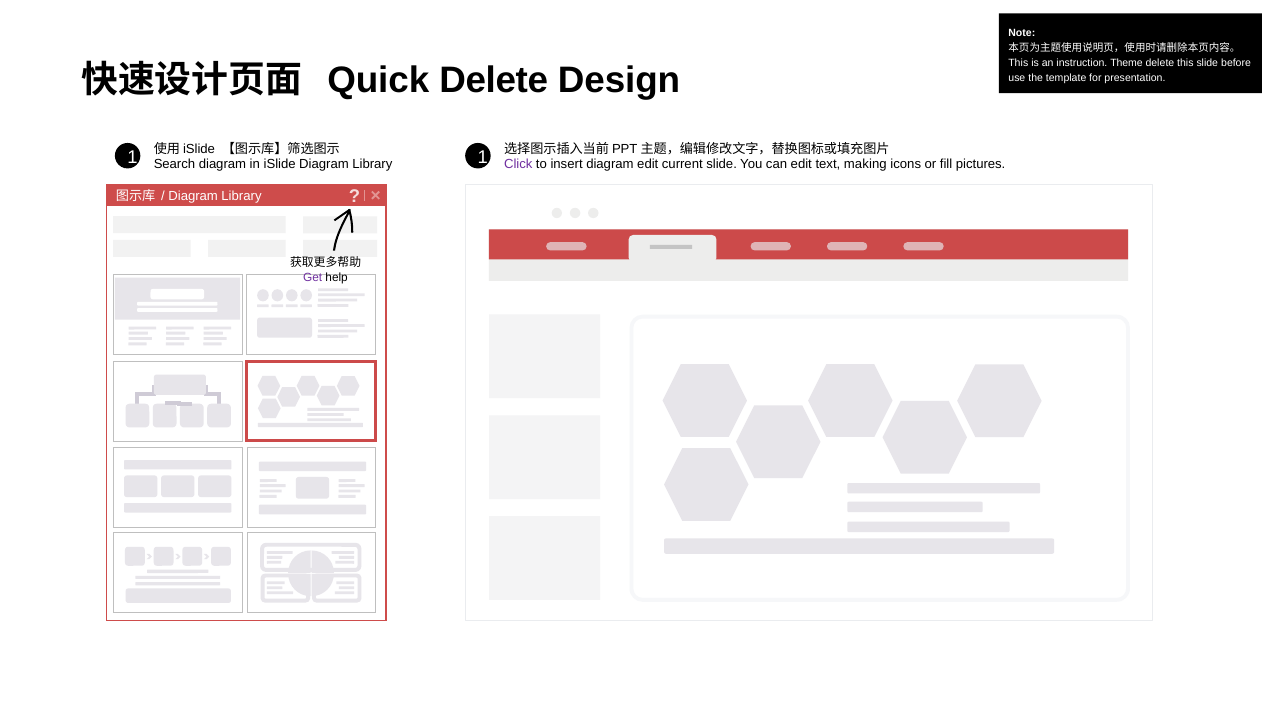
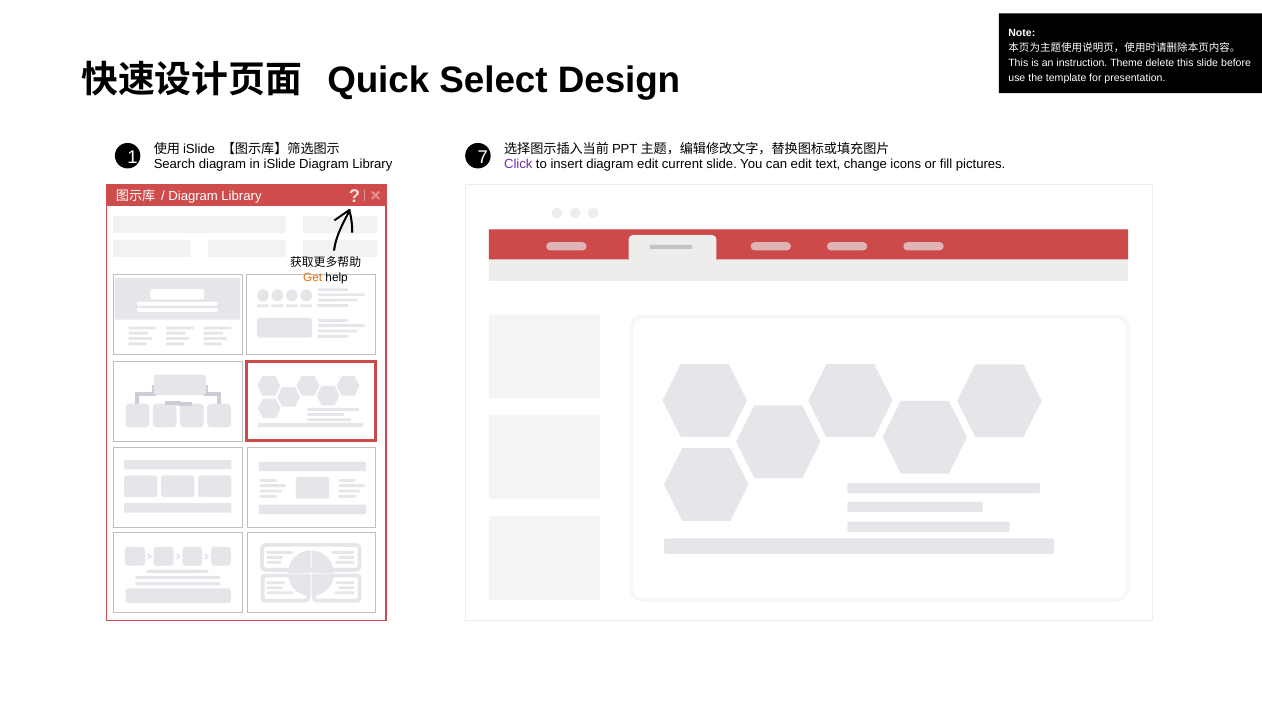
Quick Delete: Delete -> Select (494, 80)
1 1: 1 -> 7 (483, 157)
making: making -> change (865, 165)
Get colour: purple -> orange (313, 277)
